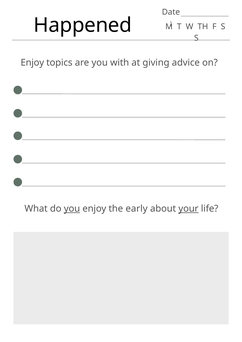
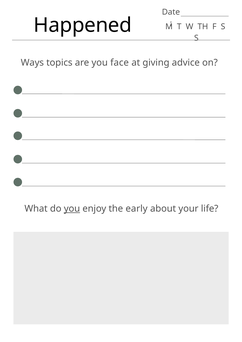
Enjoy: Enjoy -> Ways (32, 63)
with: with -> face (120, 63)
your underline: present -> none (188, 209)
